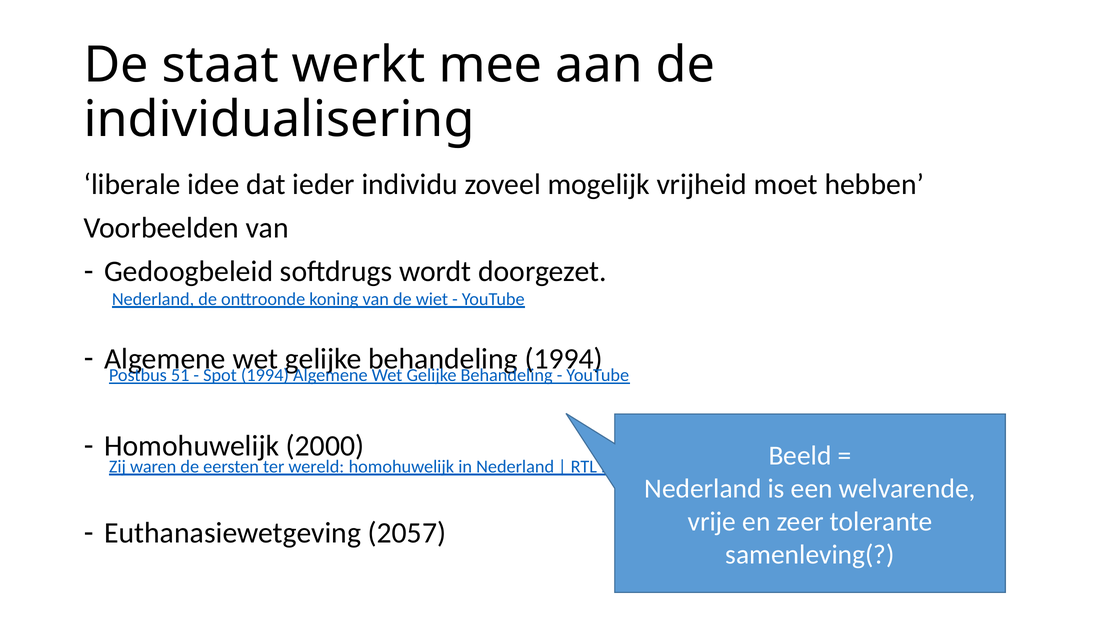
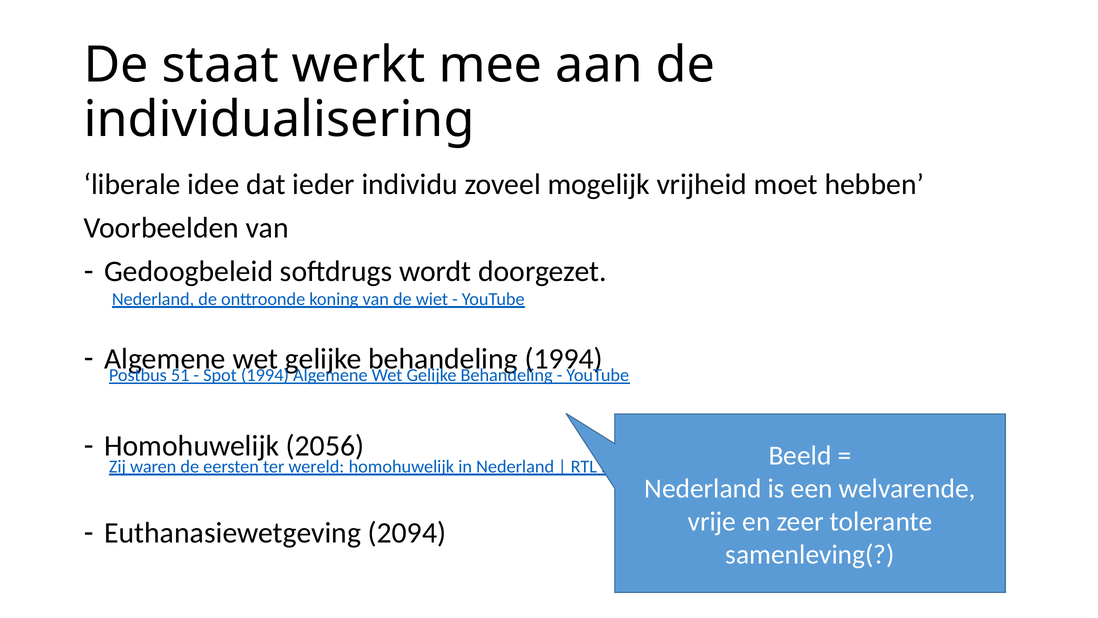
2000: 2000 -> 2056 (325, 446)
2057: 2057 -> 2094 (407, 533)
